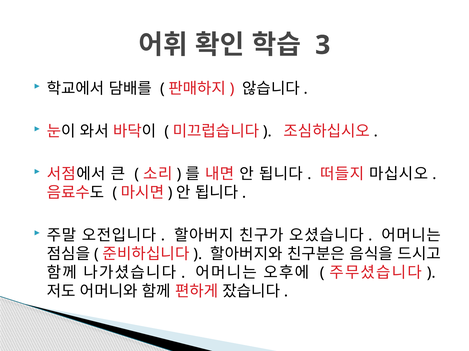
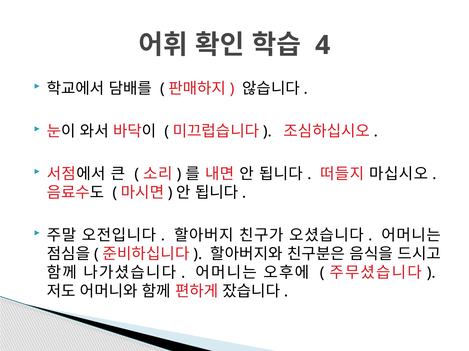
3: 3 -> 4 (323, 45)
